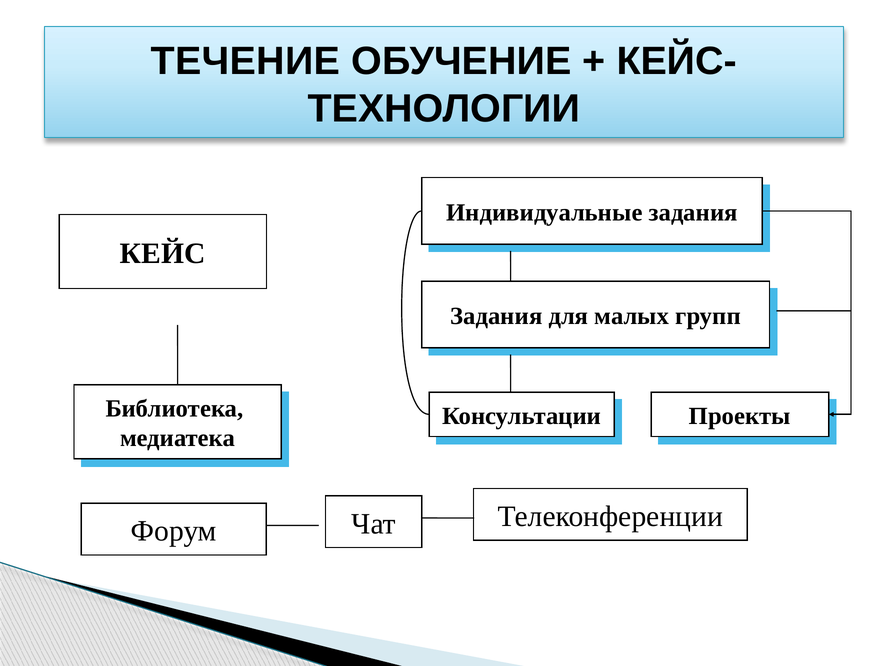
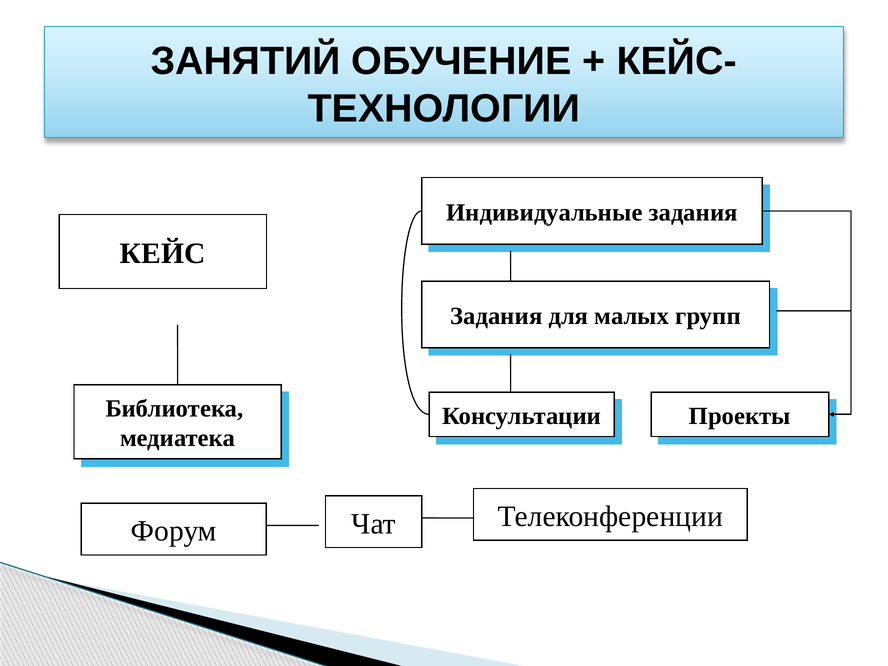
ТЕЧЕНИЕ: ТЕЧЕНИЕ -> ЗАНЯТИЙ (246, 61)
